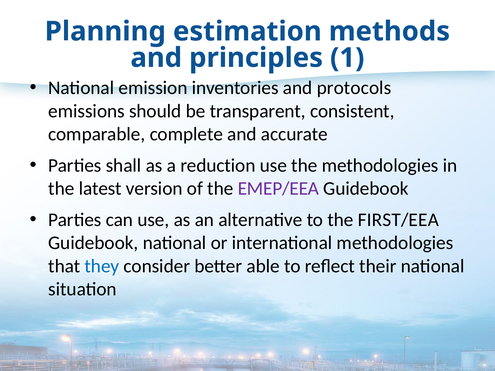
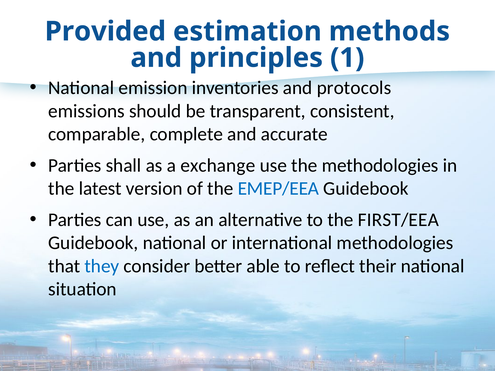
Planning: Planning -> Provided (105, 31)
reduction: reduction -> exchange (218, 166)
EMEP/EEA colour: purple -> blue (278, 189)
